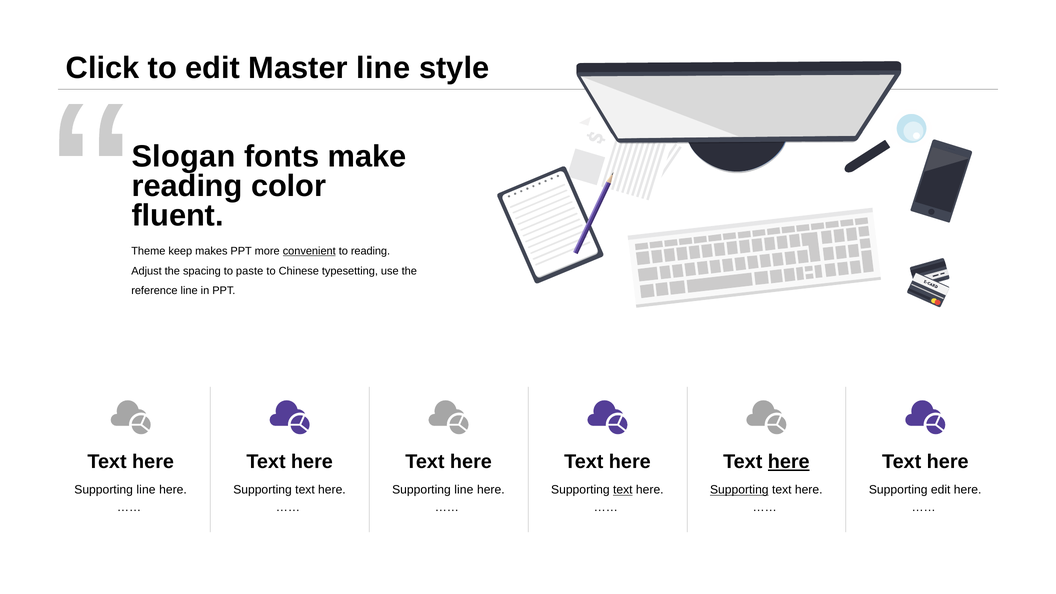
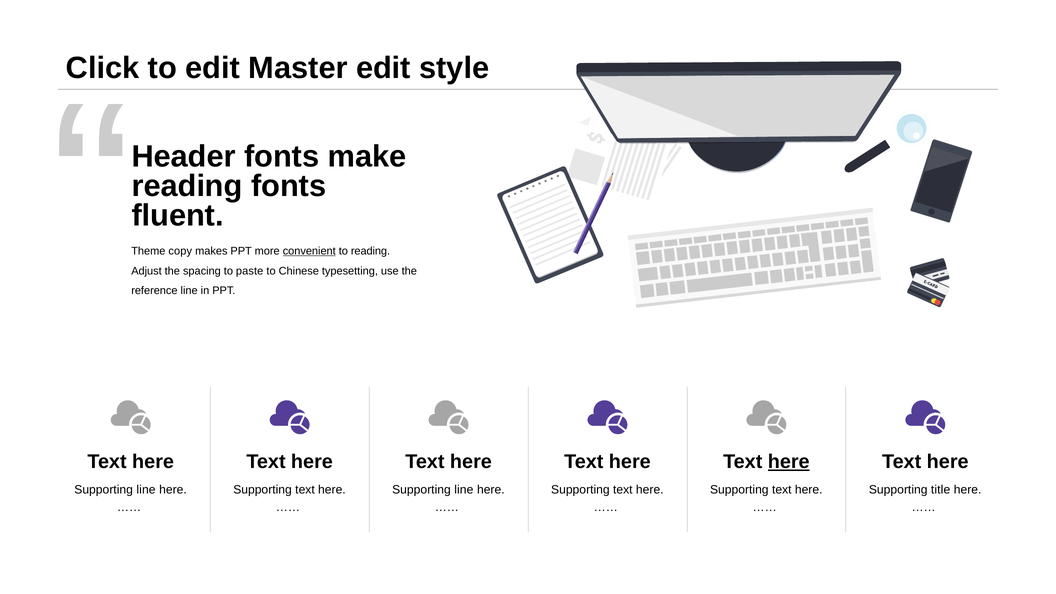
Master line: line -> edit (383, 68)
Slogan: Slogan -> Header (184, 157)
reading color: color -> fonts (289, 186)
keep: keep -> copy (180, 251)
text underline: present -> none (623, 490)
Supporting underline: present -> none (739, 490)
Supporting edit: edit -> title (941, 490)
